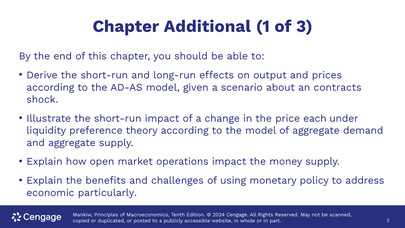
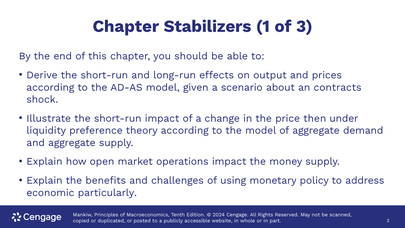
Additional: Additional -> Stabilizers (207, 26)
each: each -> then (315, 118)
